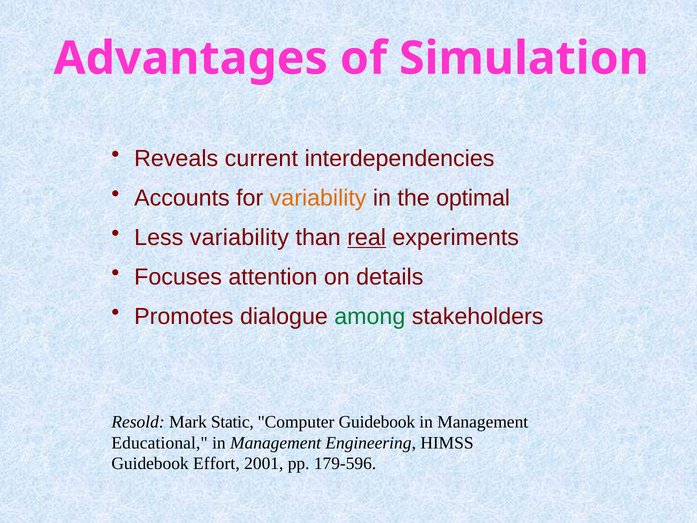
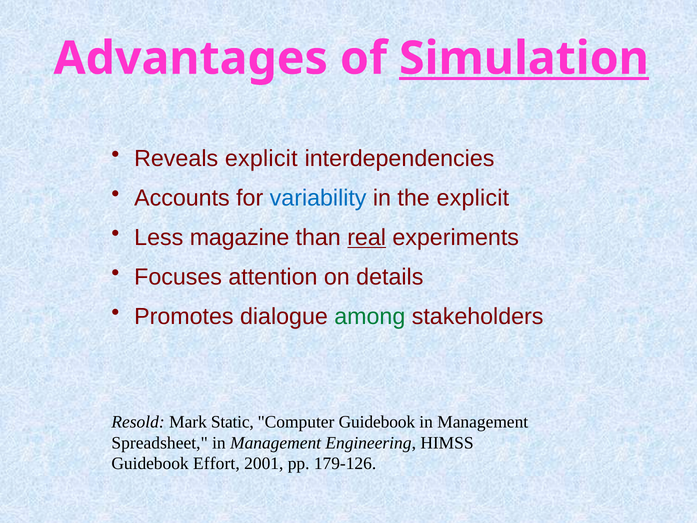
Simulation underline: none -> present (524, 58)
Reveals current: current -> explicit (261, 158)
variability colour: orange -> blue (318, 198)
the optimal: optimal -> explicit (473, 198)
Less variability: variability -> magazine (240, 237)
Educational: Educational -> Spreadsheet (160, 443)
179-596: 179-596 -> 179-126 (345, 463)
